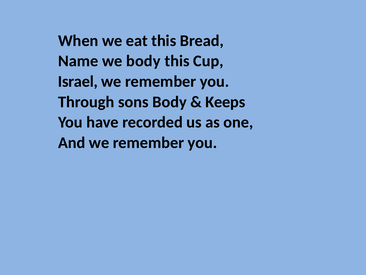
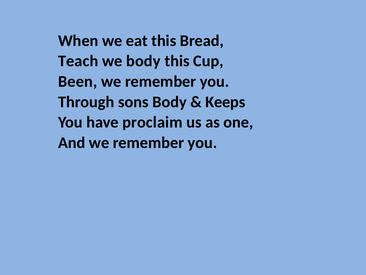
Name: Name -> Teach (78, 61)
Israel: Israel -> Been (78, 81)
recorded: recorded -> proclaim (152, 122)
